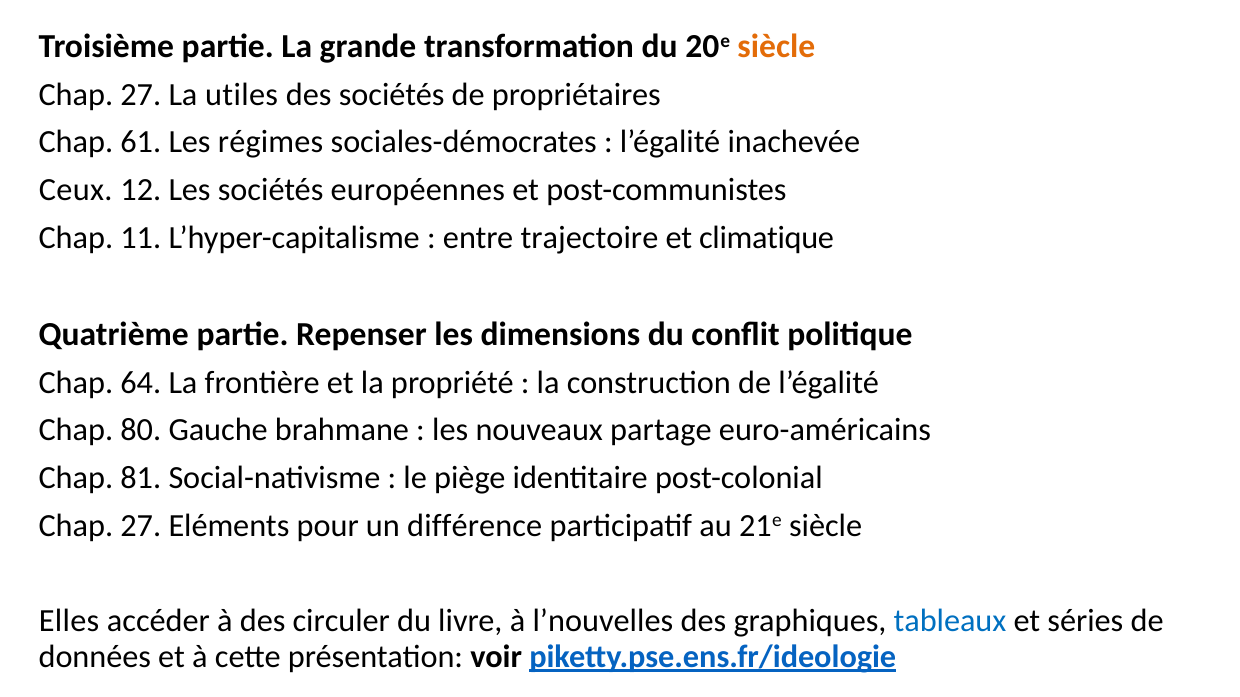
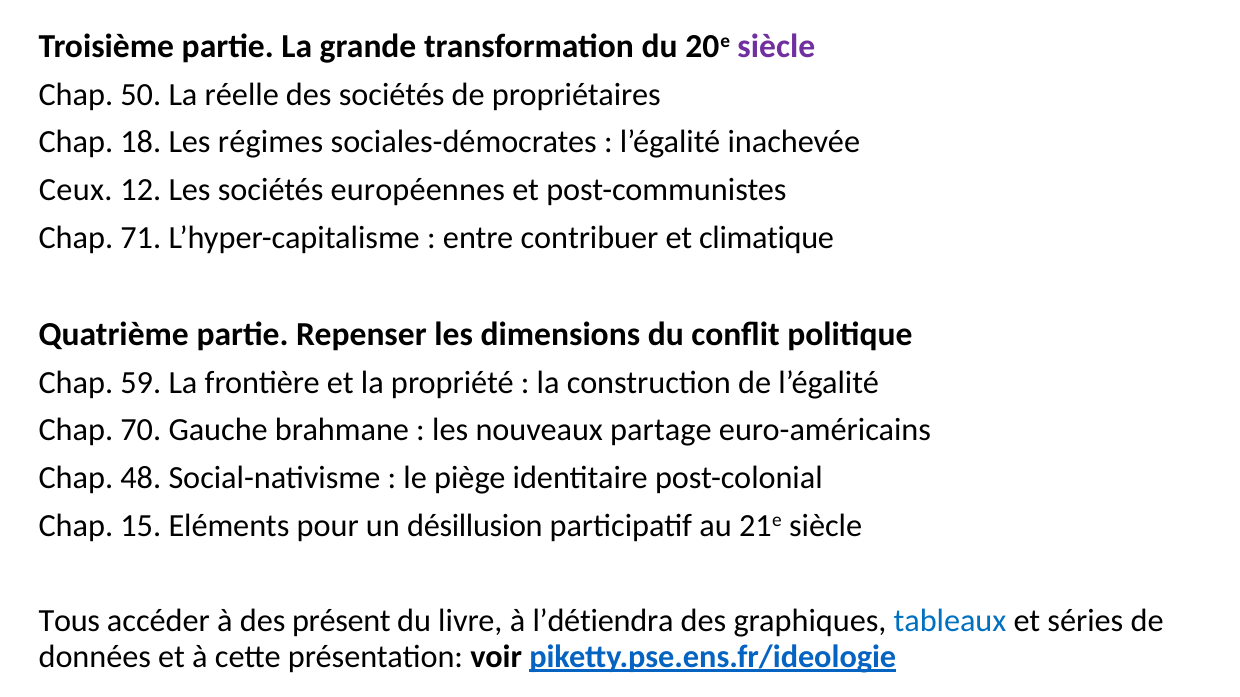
siècle colour: orange -> purple (776, 46)
27: 27 -> 50 (141, 95)
utiles: utiles -> réelle (242, 95)
61: 61 -> 18 (141, 142)
11: 11 -> 71 (141, 238)
trajectoire: trajectoire -> contribuer (589, 238)
64: 64 -> 59 (141, 383)
80: 80 -> 70 (141, 430)
81: 81 -> 48 (141, 478)
27: 27 -> 15 (141, 526)
différence: différence -> désillusion (475, 526)
Elles: Elles -> Tous (69, 622)
circuler: circuler -> présent (341, 622)
l’nouvelles: l’nouvelles -> l’détiendra (603, 622)
